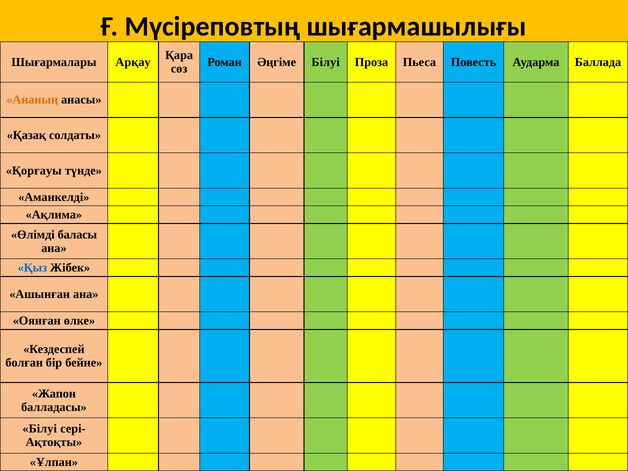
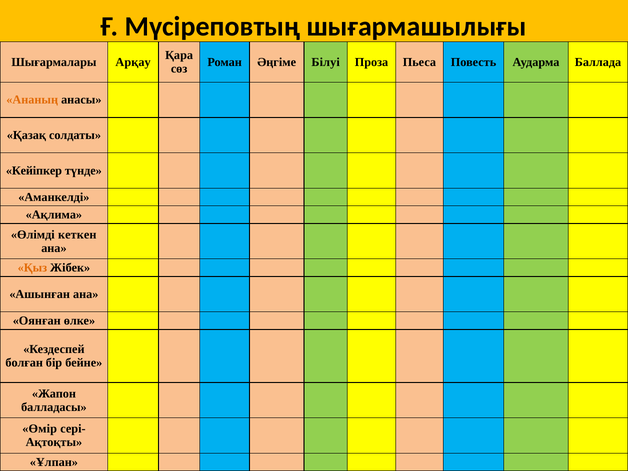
Қорғауы: Қорғауы -> Кейіпкер (34, 171)
баласы: баласы -> кеткен (77, 235)
Қыз colour: blue -> orange (32, 268)
Білуі: Білуі -> Өмір (40, 429)
